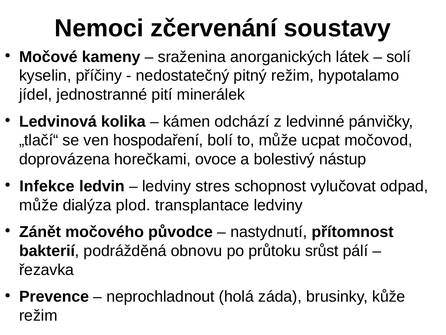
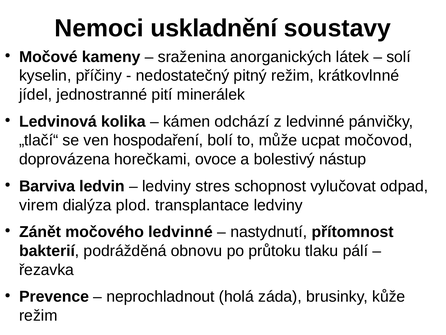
zčervenání: zčervenání -> uskladnění (214, 28)
hypotalamo: hypotalamo -> krátkovlnné (359, 76)
Infekce: Infekce -> Barviva (47, 186)
může: může -> virem (39, 205)
močového původce: původce -> ledvinné (180, 232)
srůst: srůst -> tlaku (322, 251)
